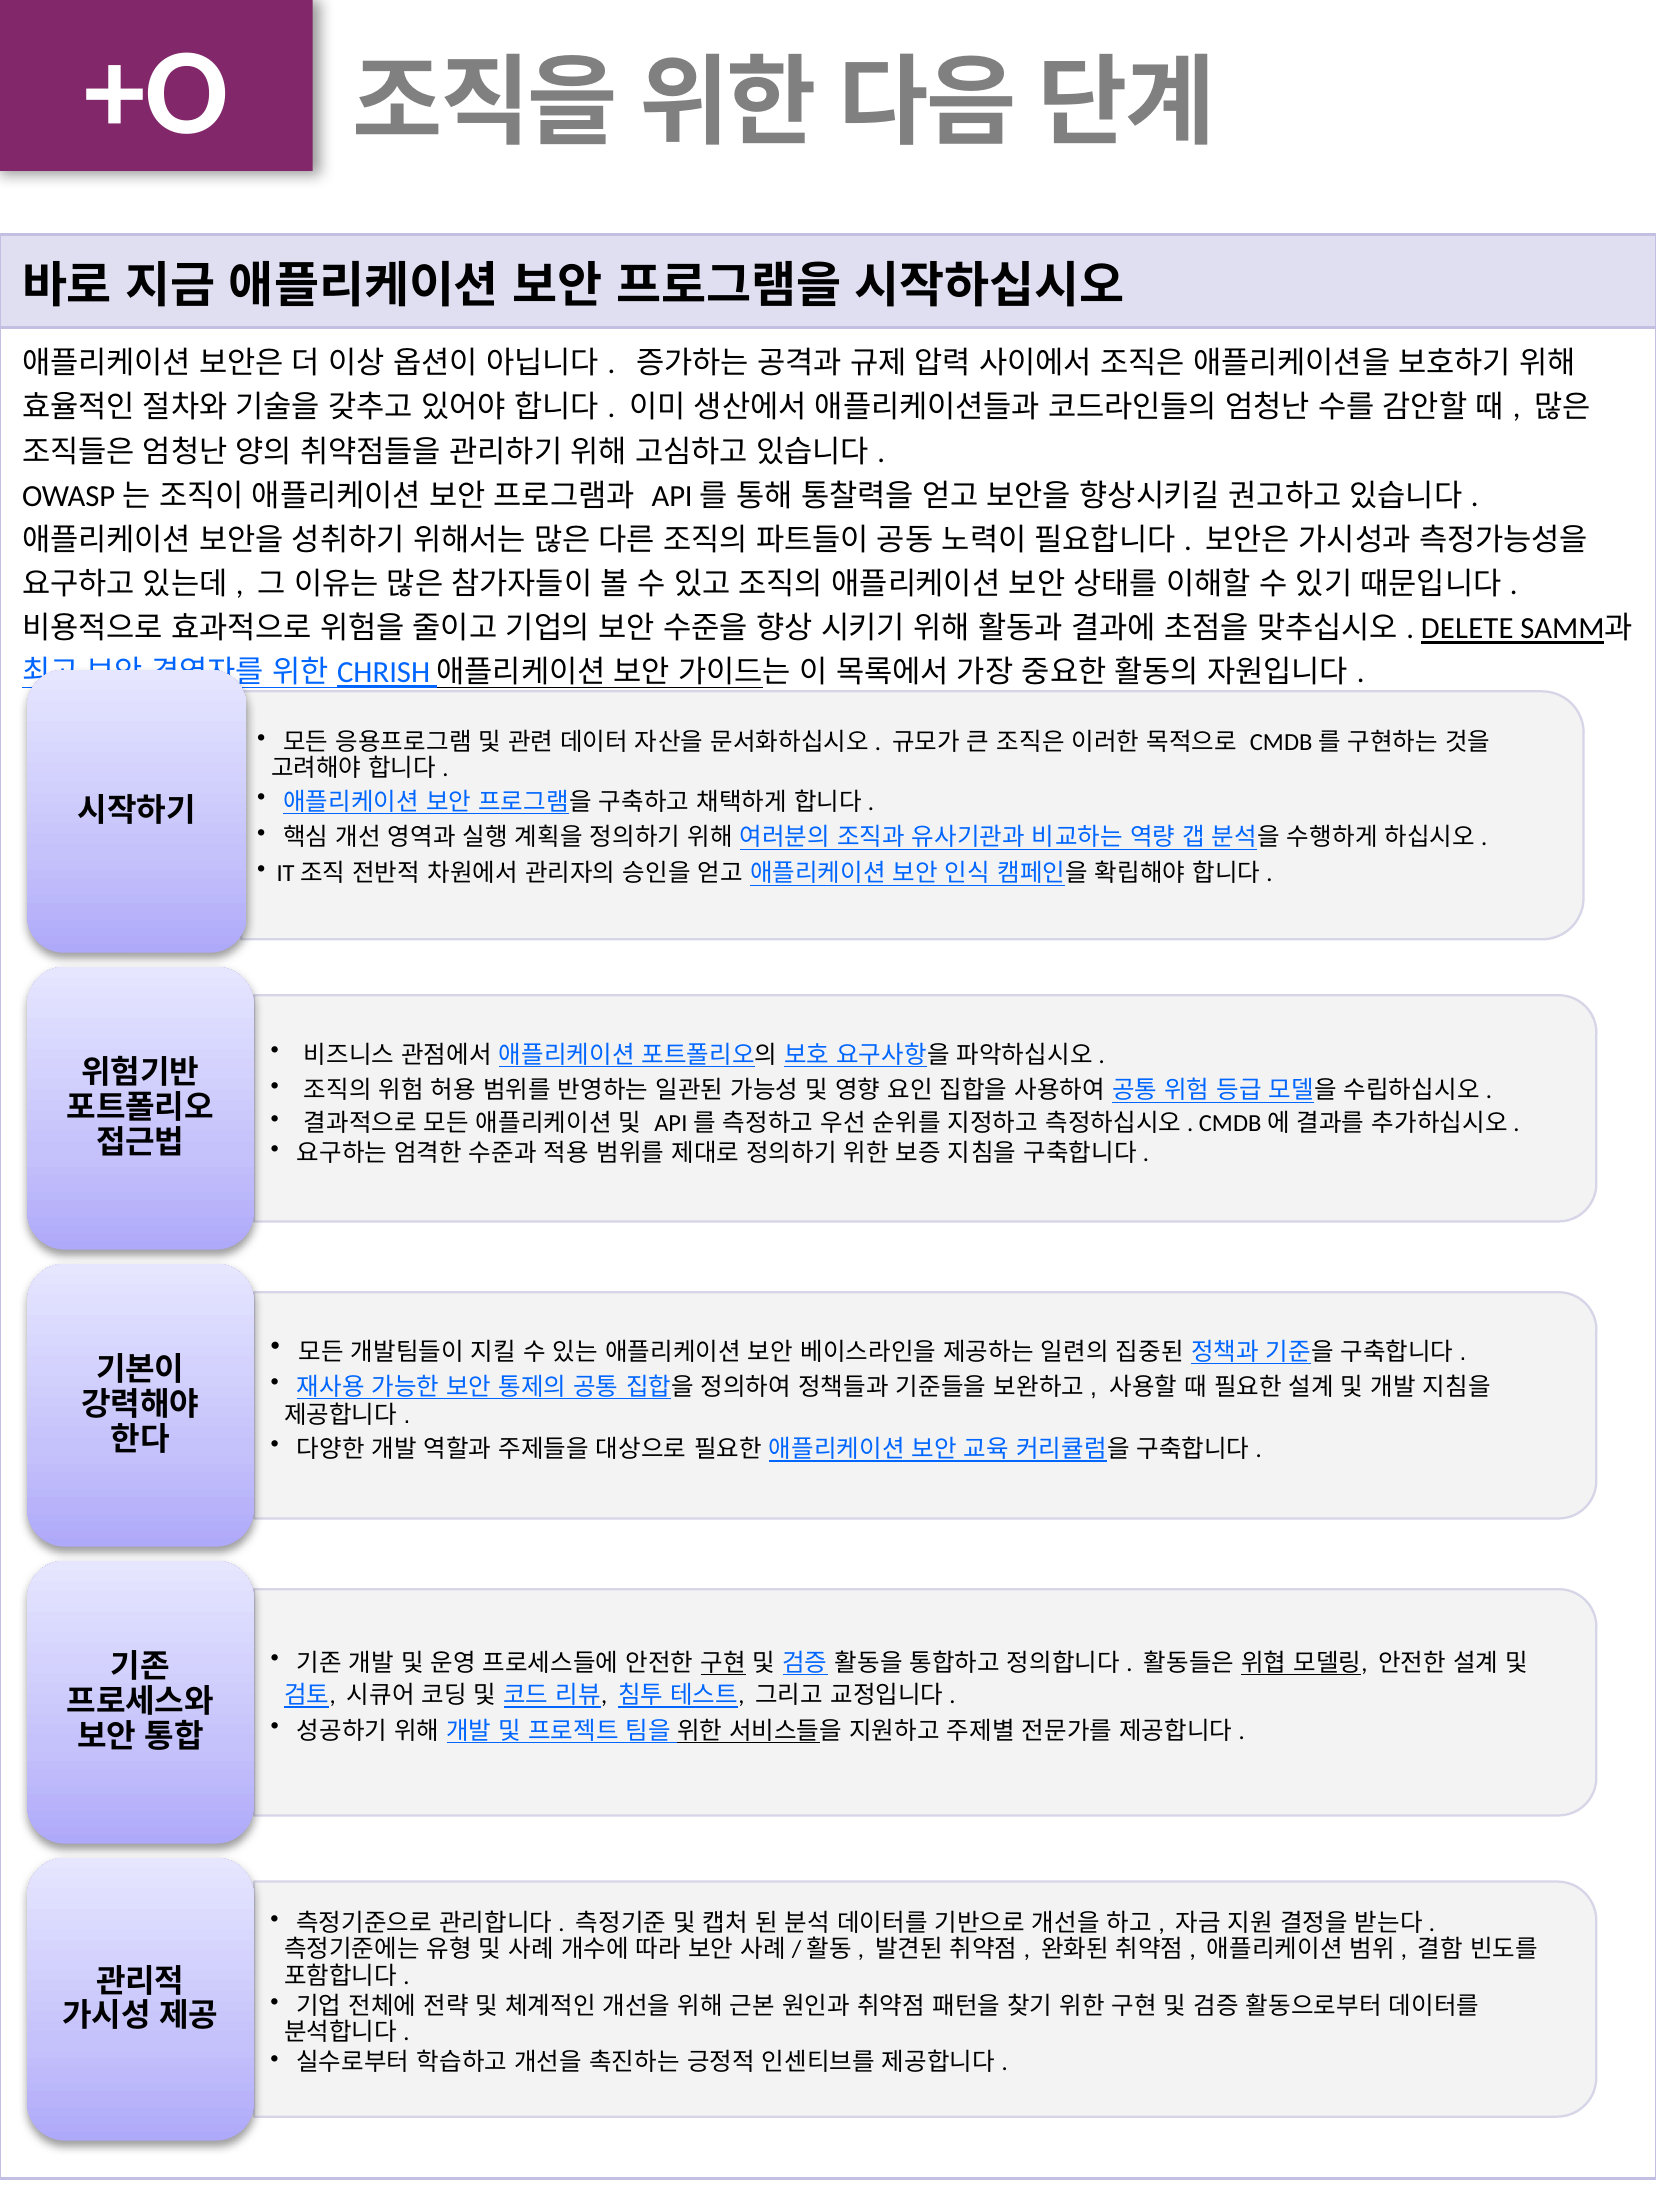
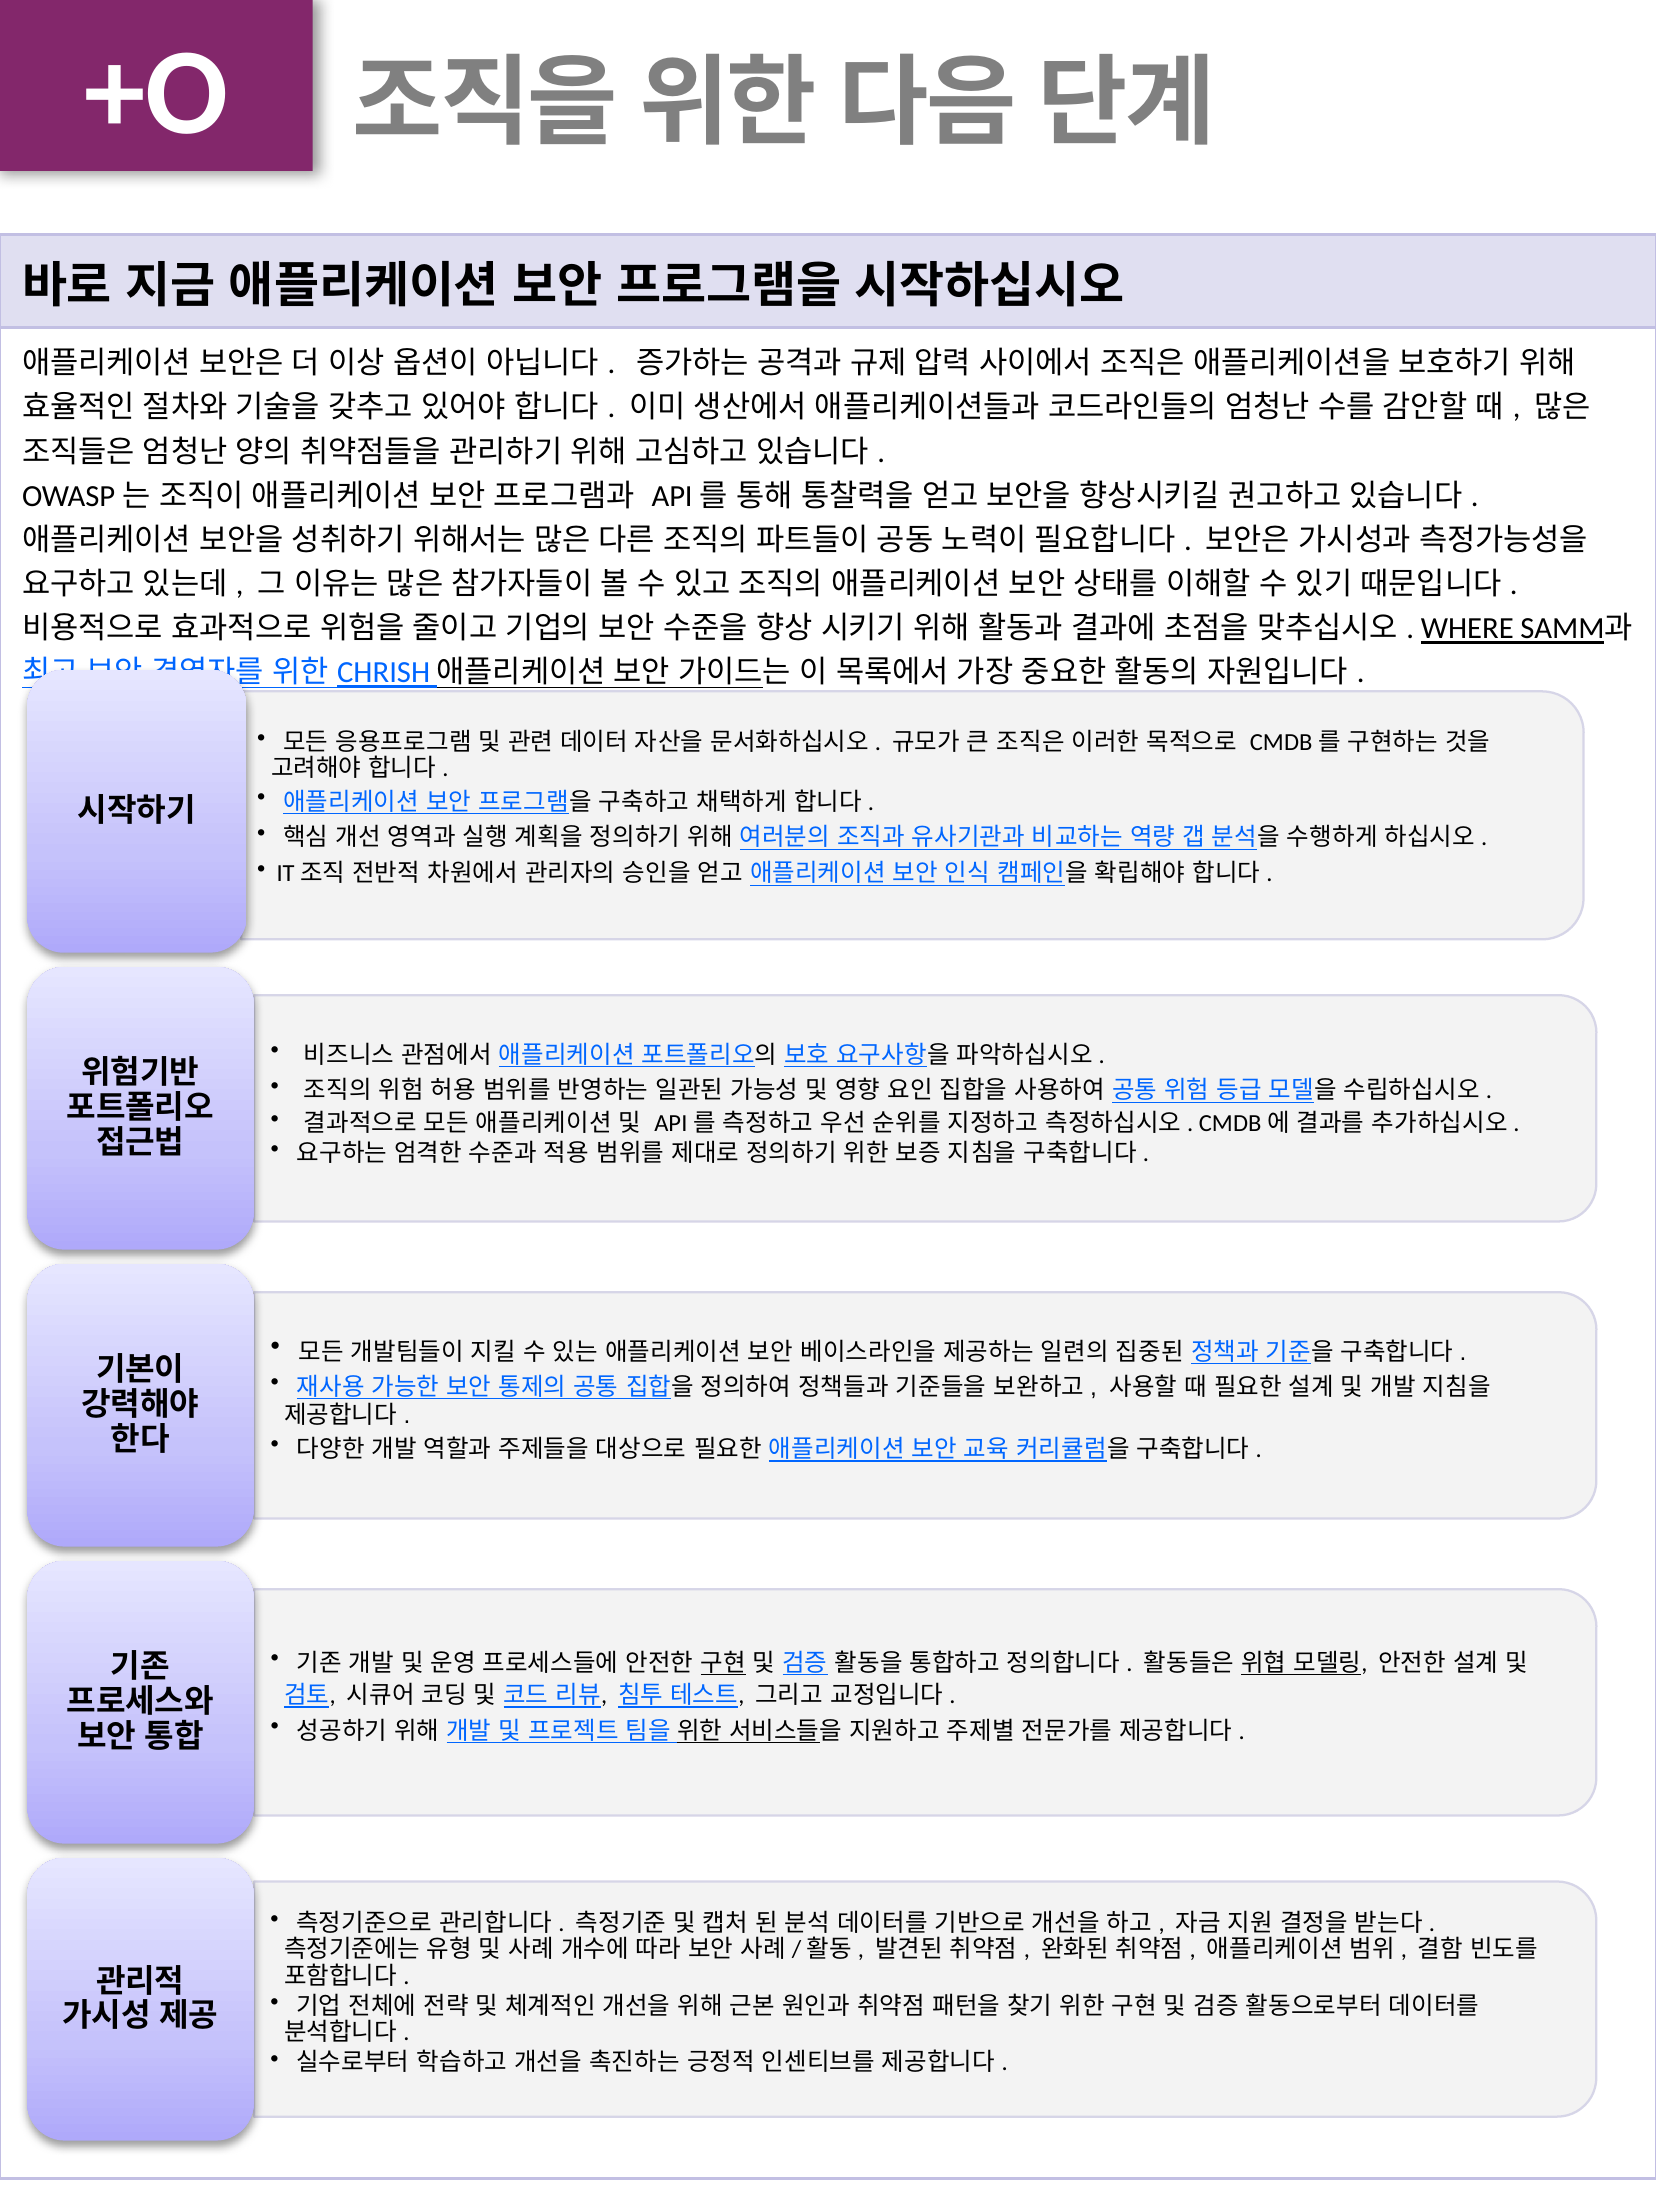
DELETE: DELETE -> WHERE (1467, 629)
